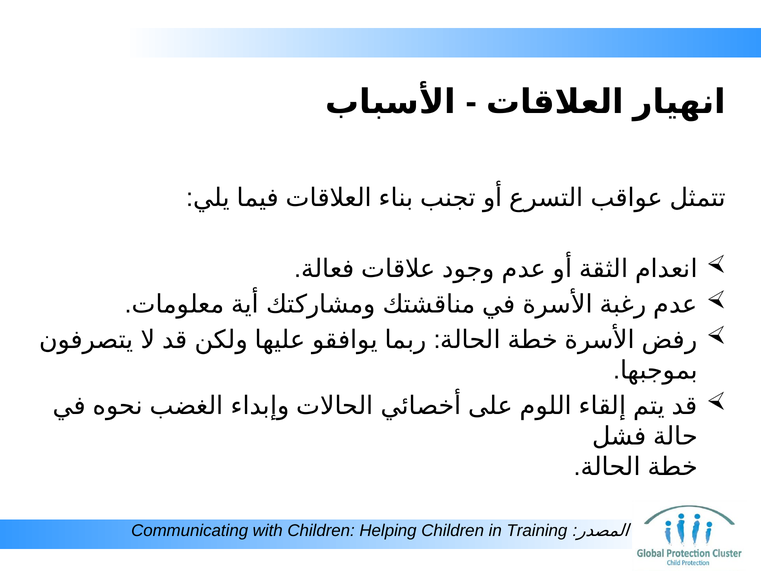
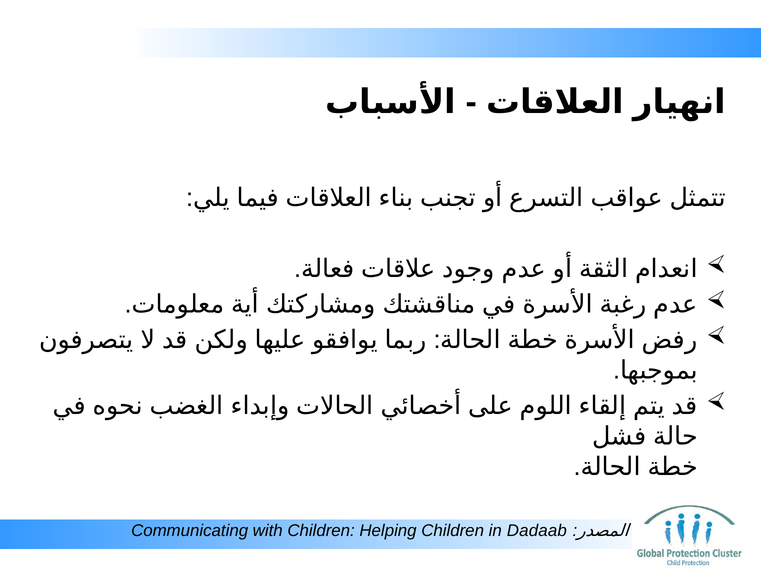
Training: Training -> Dadaab (537, 530)
